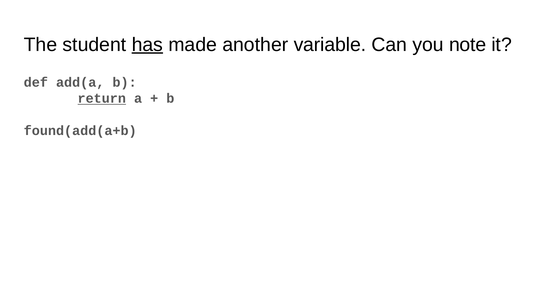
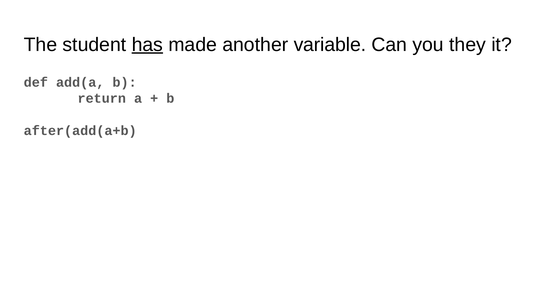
note: note -> they (468, 45)
return underline: present -> none (102, 98)
found(add(a+b: found(add(a+b -> after(add(a+b (80, 131)
